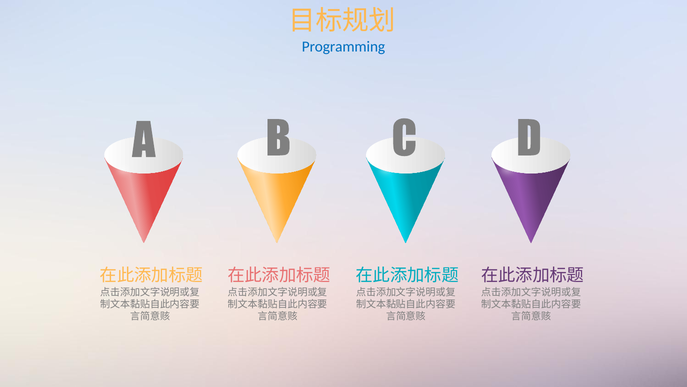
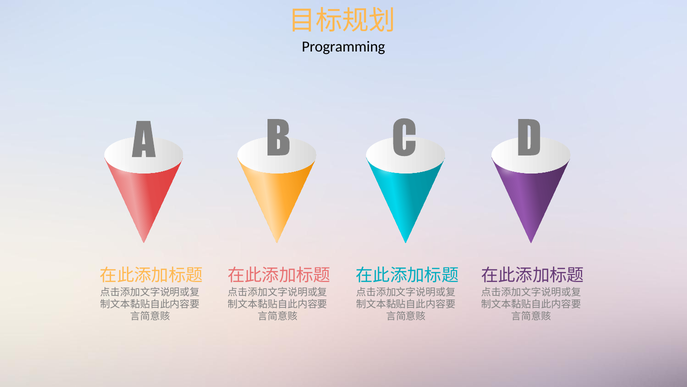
Programming colour: blue -> black (343, 47)
